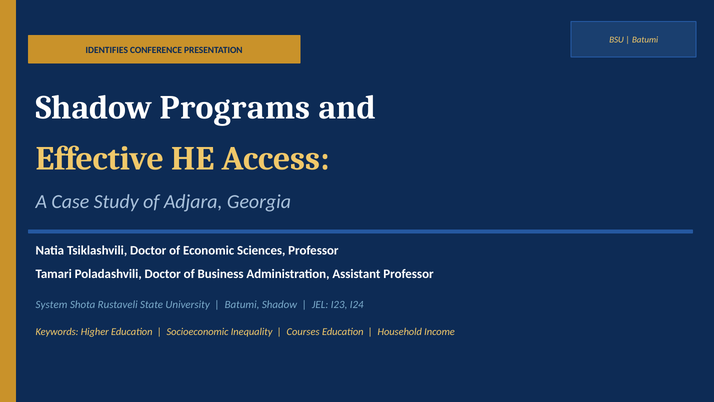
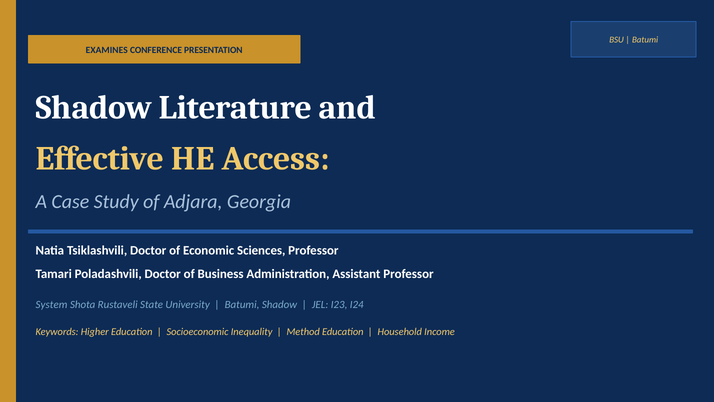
IDENTIFIES: IDENTIFIES -> EXAMINES (107, 50)
Programs: Programs -> Literature (235, 107)
Courses: Courses -> Method (303, 331)
